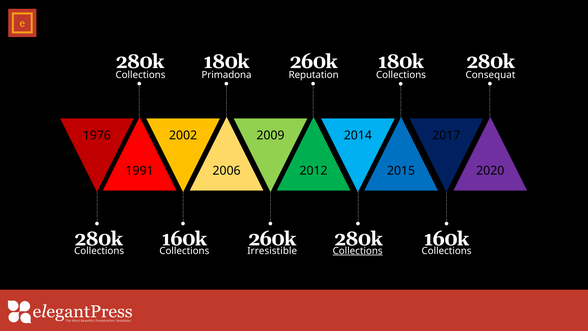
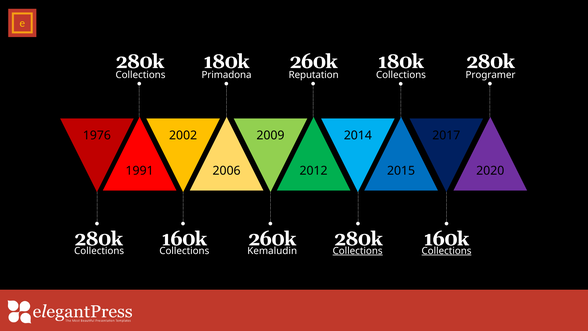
Consequat: Consequat -> Programer (491, 75)
Irresistible: Irresistible -> Kemaludin (272, 251)
Collections underline: none -> present (447, 251)
